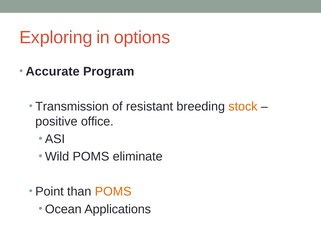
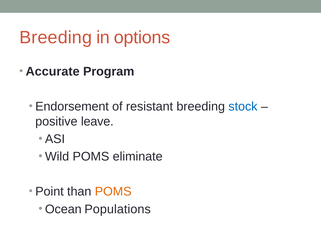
Exploring: Exploring -> Breeding (56, 37)
Transmission: Transmission -> Endorsement (72, 106)
stock colour: orange -> blue (243, 106)
office: office -> leave (97, 121)
Applications: Applications -> Populations (118, 209)
